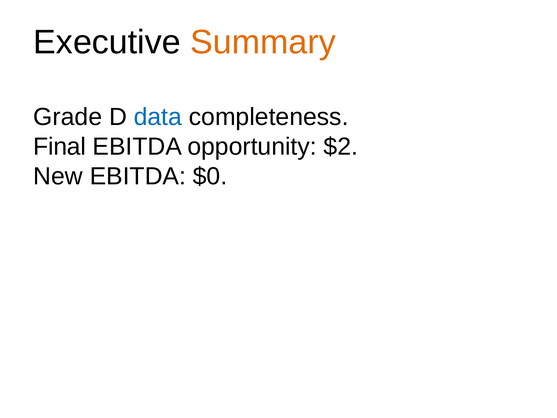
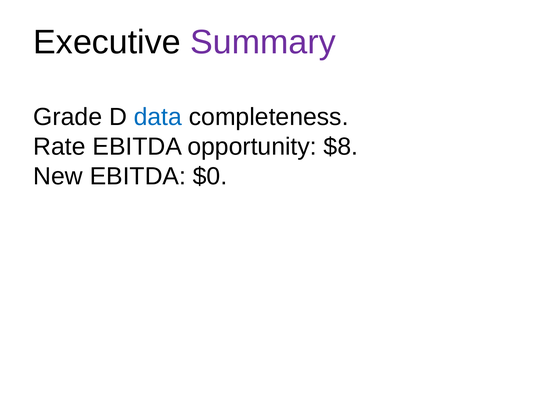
Summary colour: orange -> purple (263, 42)
Final: Final -> Rate (59, 147)
$2: $2 -> $8 (341, 147)
